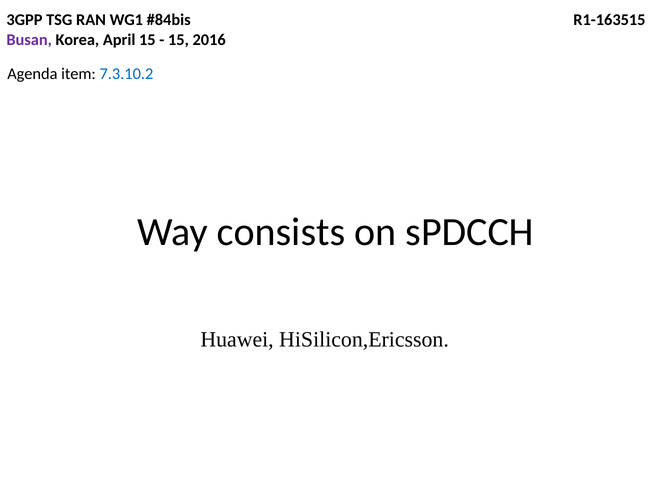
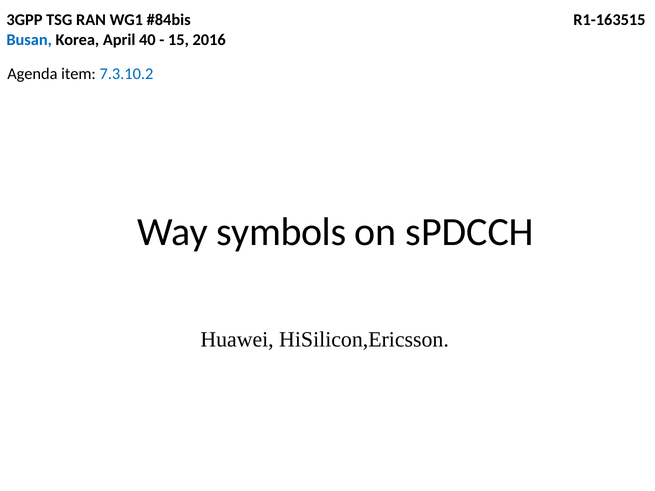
Busan colour: purple -> blue (29, 40)
April 15: 15 -> 40 (147, 40)
consists: consists -> symbols (281, 232)
